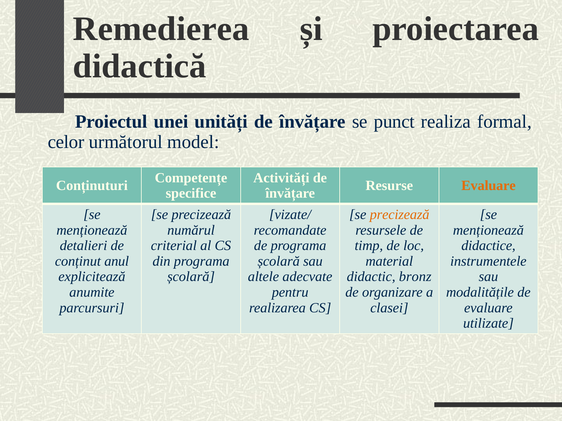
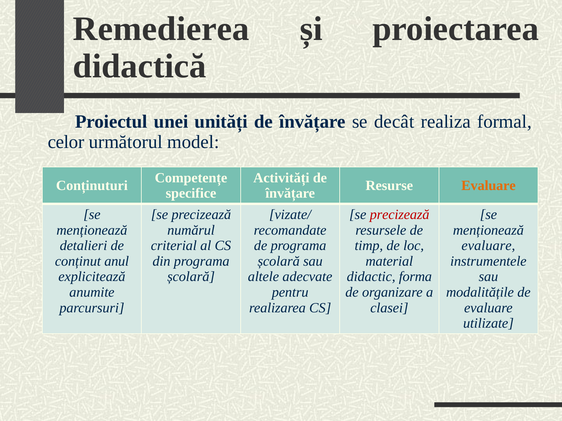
punct: punct -> decât (394, 122)
precizează colour: orange -> red (400, 215)
didactice: didactice -> evaluare (488, 246)
bronz: bronz -> forma (415, 277)
